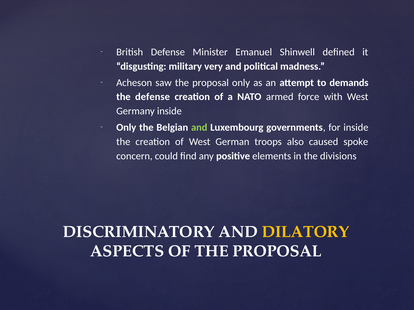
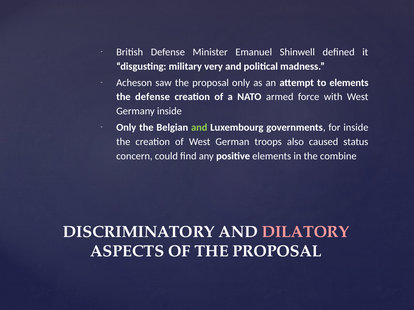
to demands: demands -> elements (349, 83)
spoke: spoke -> status (356, 142)
divisions: divisions -> combine (338, 156)
DILATORY colour: yellow -> pink (305, 232)
